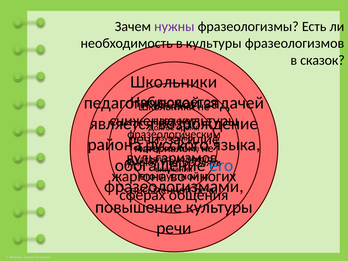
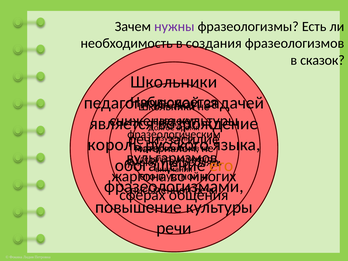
в культуры: культуры -> создания (214, 43)
района: района -> король (114, 145)
его colour: blue -> orange (221, 165)
